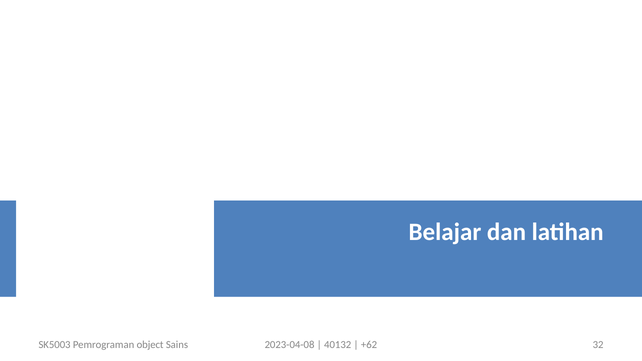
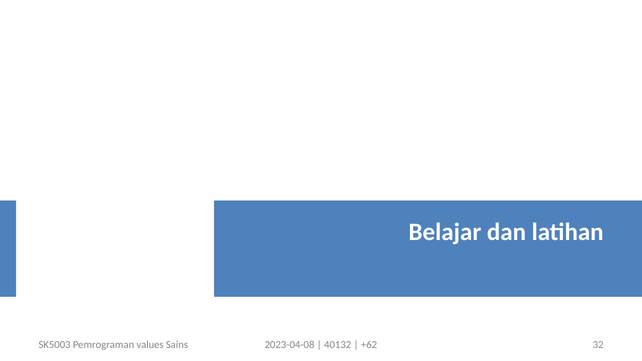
object: object -> values (150, 345)
